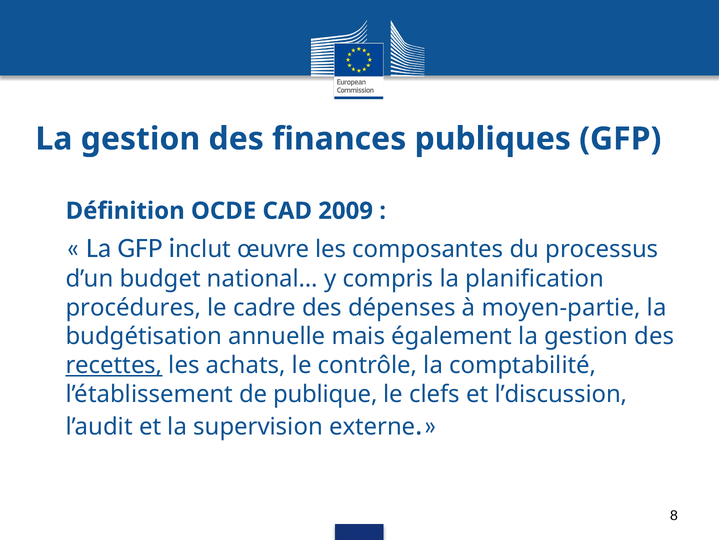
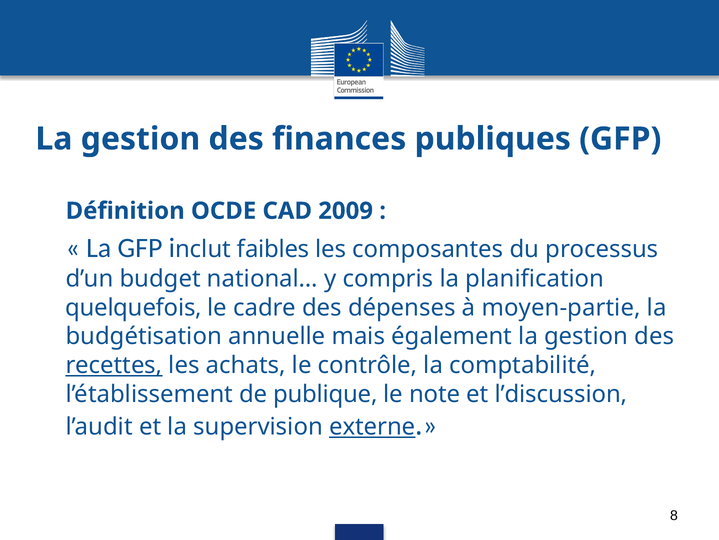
œuvre: œuvre -> faibles (273, 249)
procédures: procédures -> quelquefois (133, 307)
clefs: clefs -> note (435, 394)
externe underline: none -> present (372, 426)
